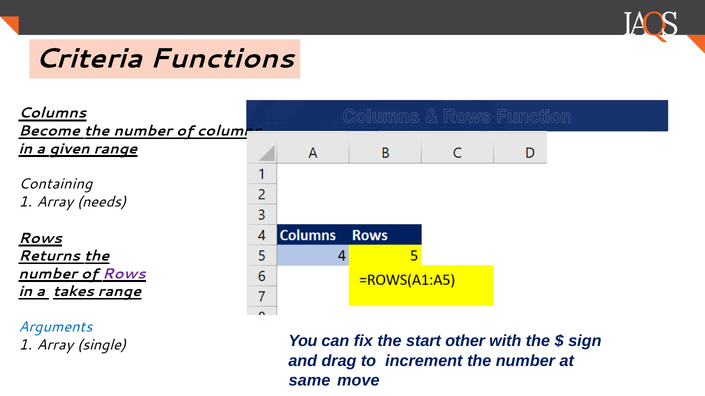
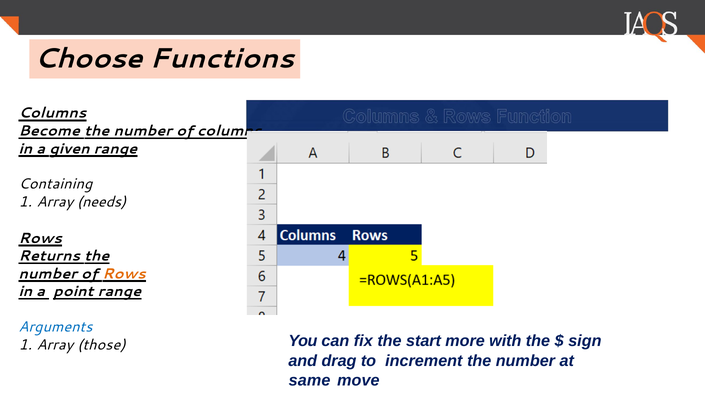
Criteria: Criteria -> Choose (89, 59)
Rows colour: purple -> orange (124, 274)
takes: takes -> point (73, 292)
single: single -> those (102, 345)
other: other -> more (465, 342)
